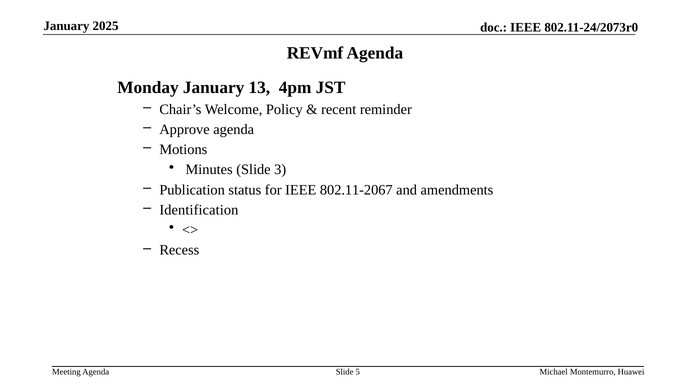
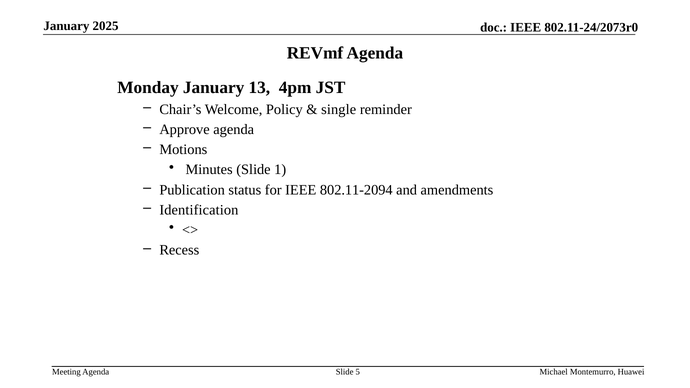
recent: recent -> single (339, 109)
3: 3 -> 1 (280, 170)
802.11-2067: 802.11-2067 -> 802.11-2094 (356, 190)
